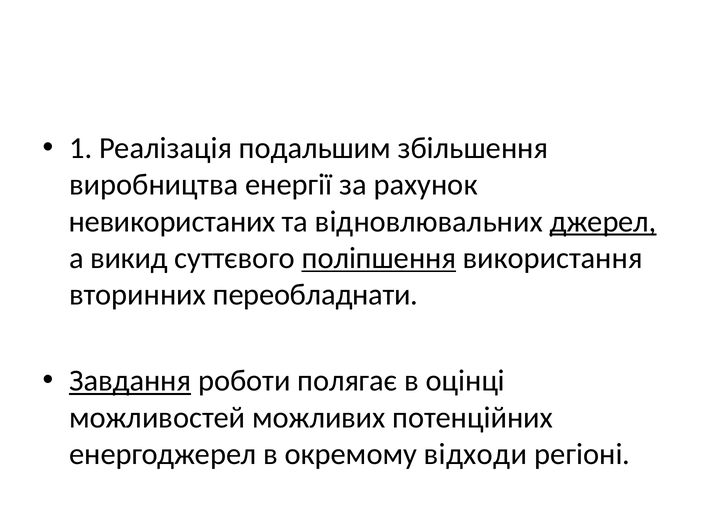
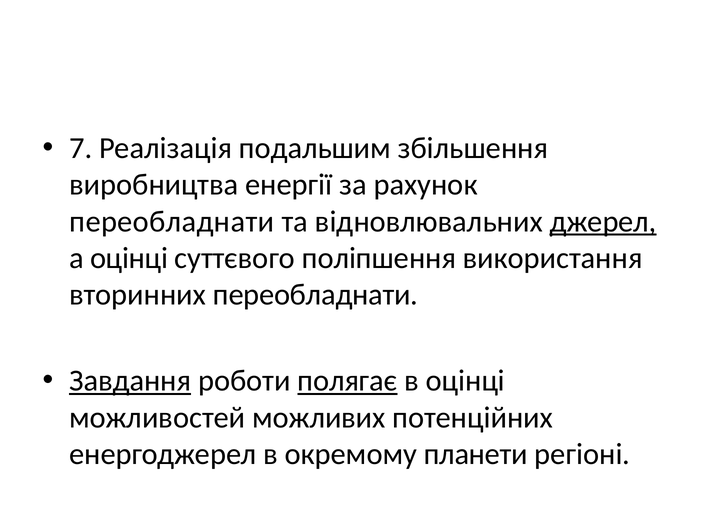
1: 1 -> 7 (81, 148)
невикористаних: невикористаних -> переобладнати (172, 221)
а викид: викид -> оцінці (129, 258)
поліпшення underline: present -> none (379, 258)
полягає underline: none -> present (347, 381)
відходи: відходи -> планети (476, 454)
